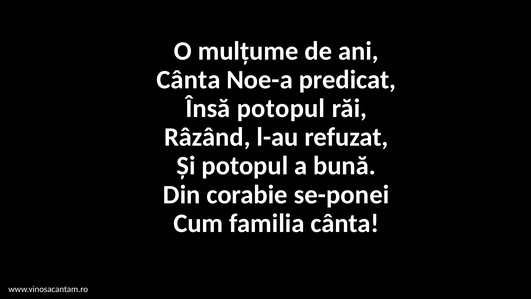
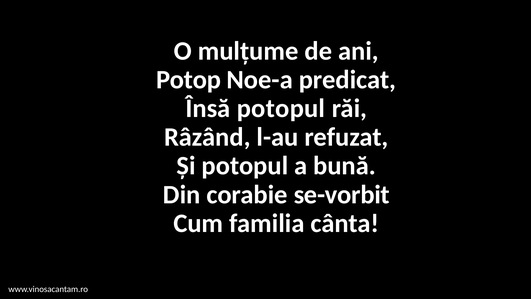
Cânta: Cânta -> Potop (189, 80)
se-ponei: se-ponei -> se-vorbit (342, 194)
